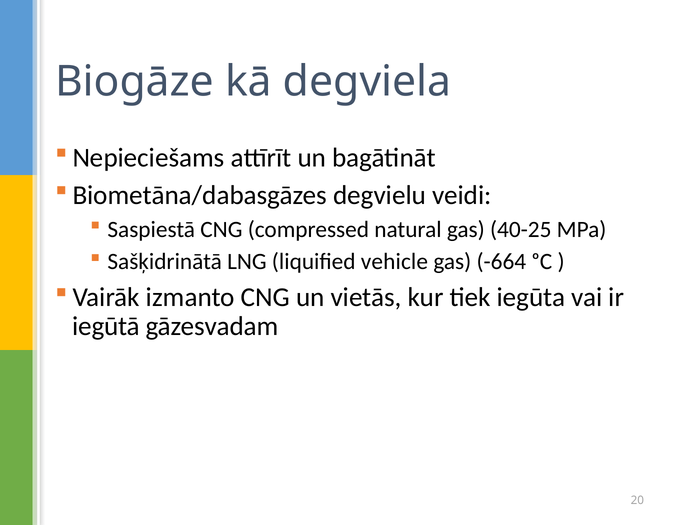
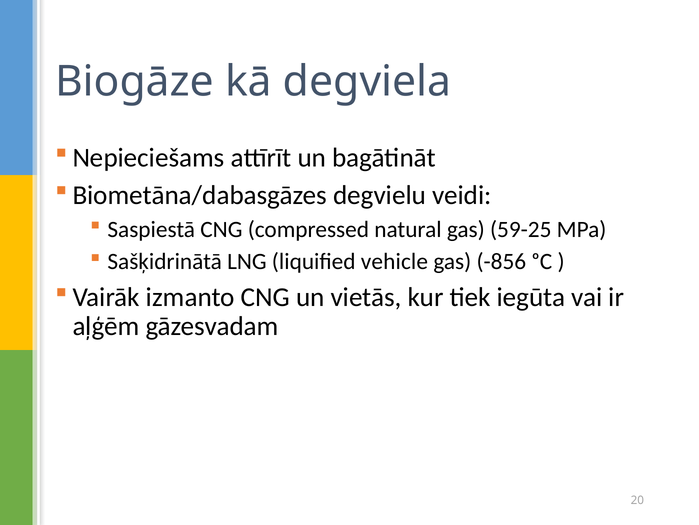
40-25: 40-25 -> 59-25 (521, 229)
-664: -664 -> -856 (501, 261)
iegūtā: iegūtā -> aļģēm (106, 326)
